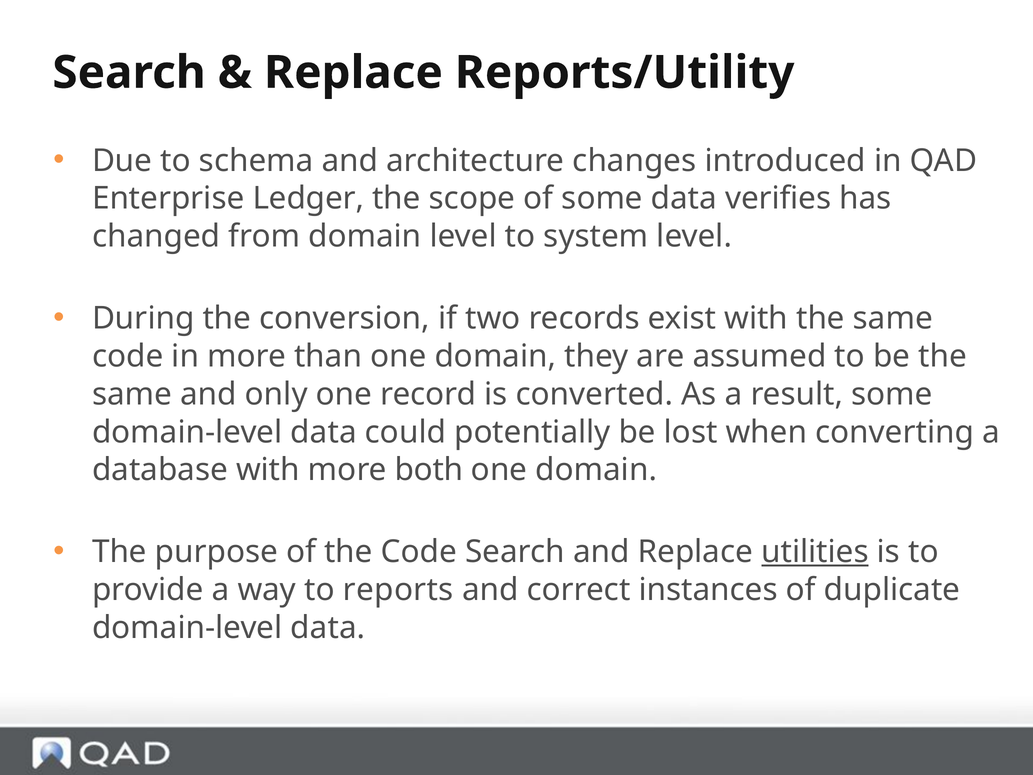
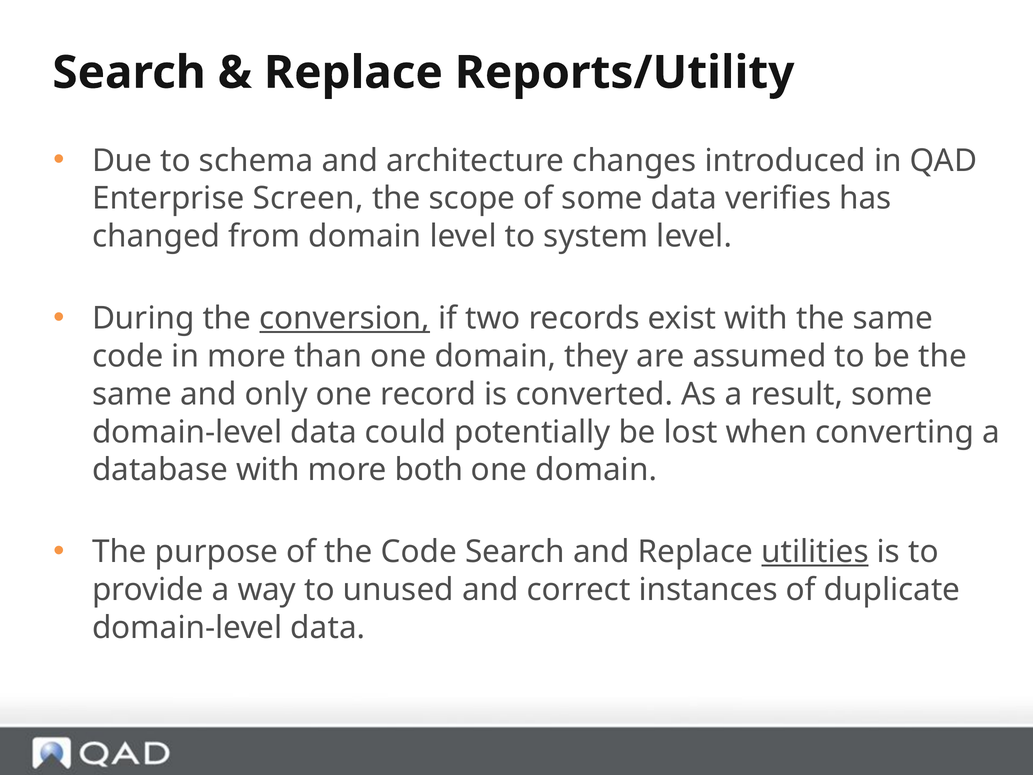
Ledger: Ledger -> Screen (308, 198)
conversion underline: none -> present (345, 318)
reports: reports -> unused (398, 590)
